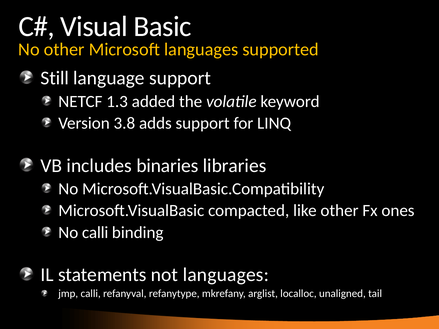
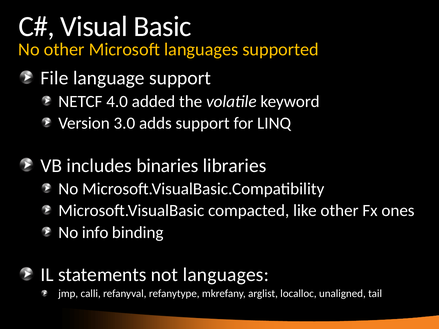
Still: Still -> File (55, 78)
1.3: 1.3 -> 4.0 (117, 101)
3.8: 3.8 -> 3.0 (124, 123)
No calli: calli -> info (95, 233)
